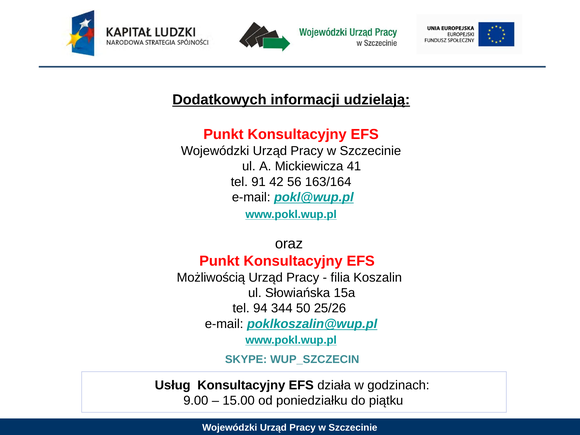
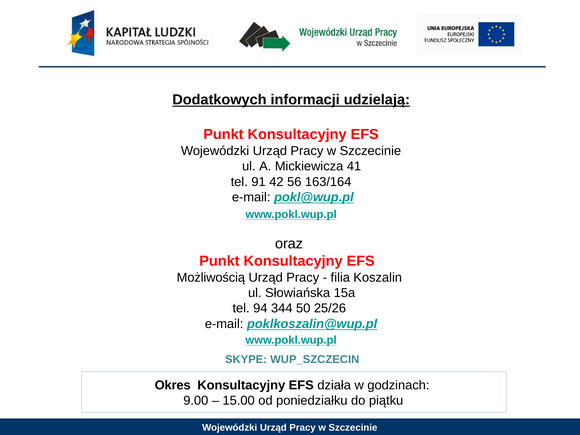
Usług: Usług -> Okres (173, 385)
